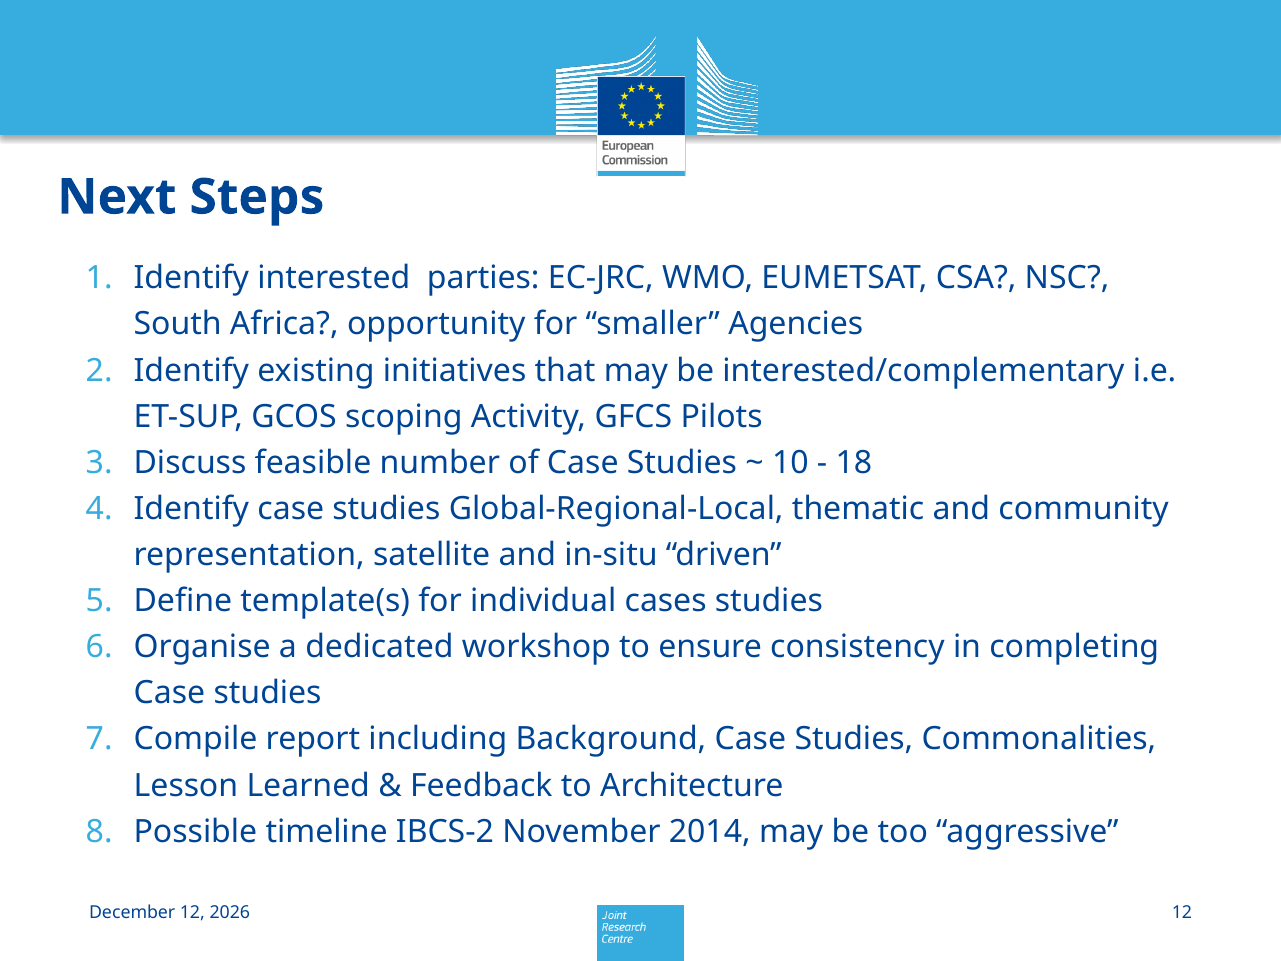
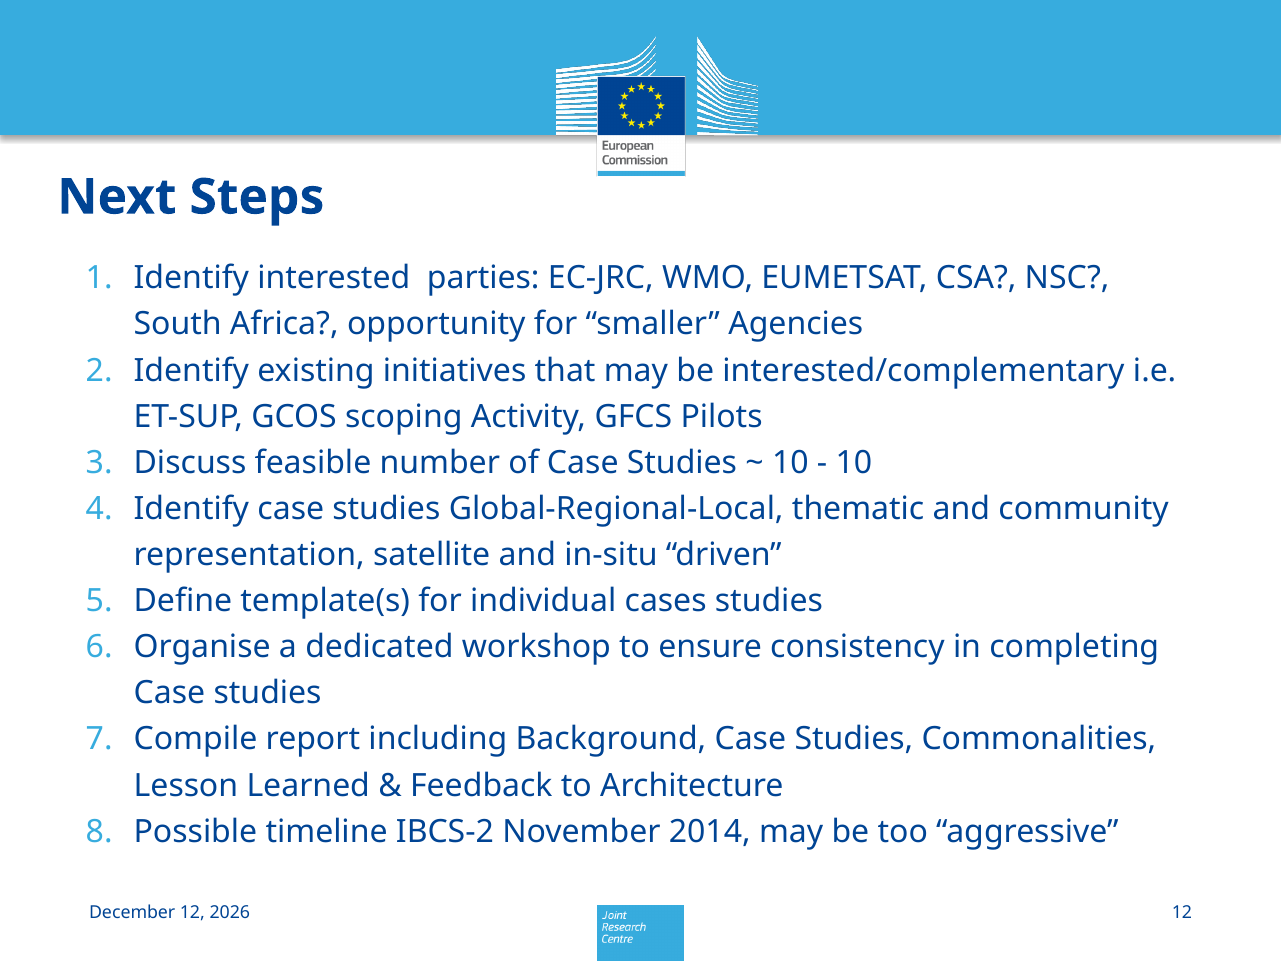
18: 18 -> 10 (854, 463)
